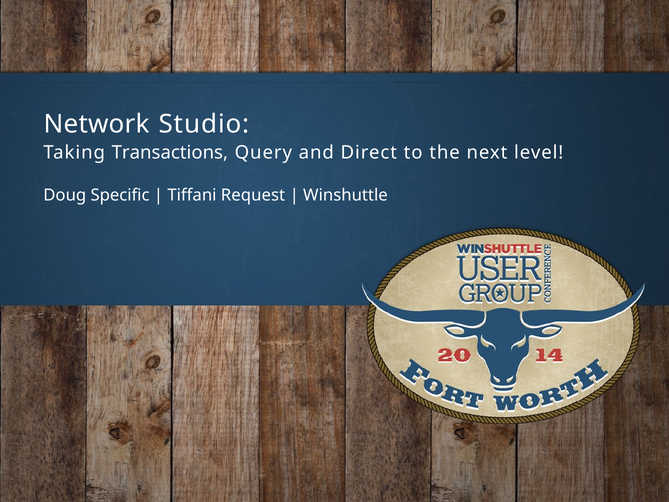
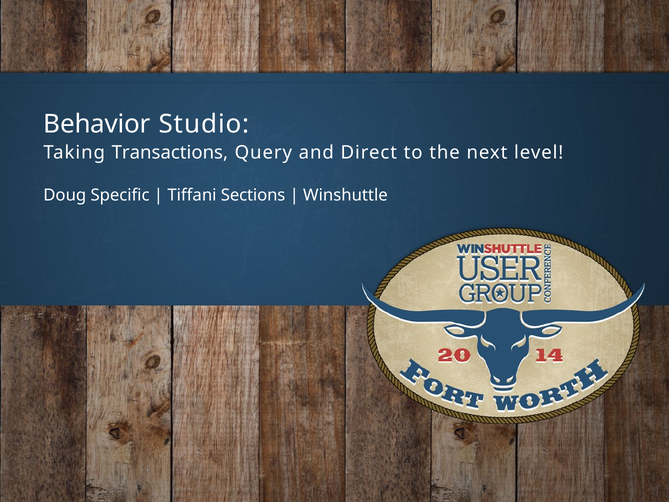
Network: Network -> Behavior (97, 124)
Request: Request -> Sections (253, 195)
